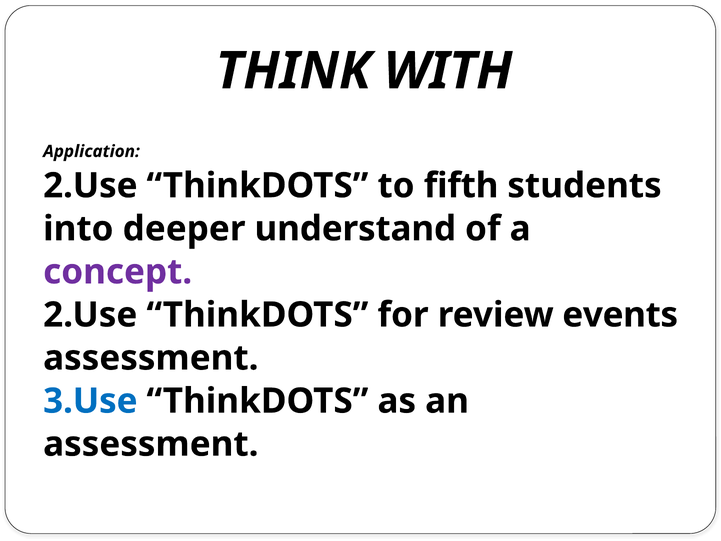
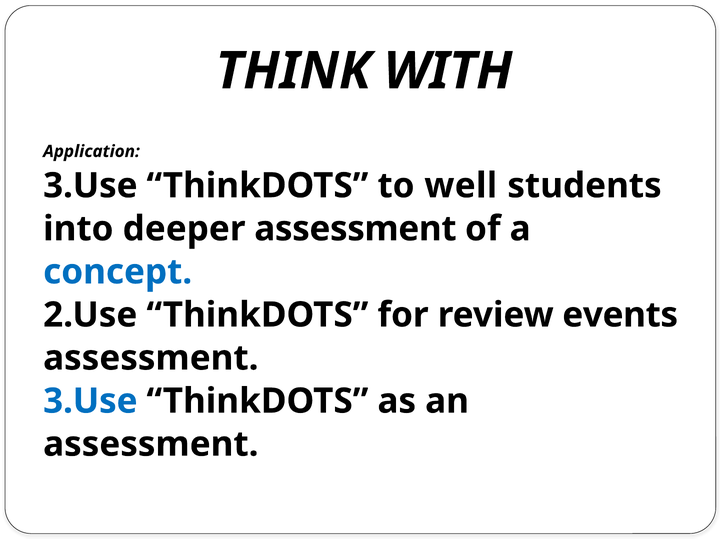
2.Use: 2.Use -> 3.Use (90, 186)
fifth: fifth -> well (461, 186)
deeper understand: understand -> assessment (355, 229)
concept colour: purple -> blue (118, 272)
